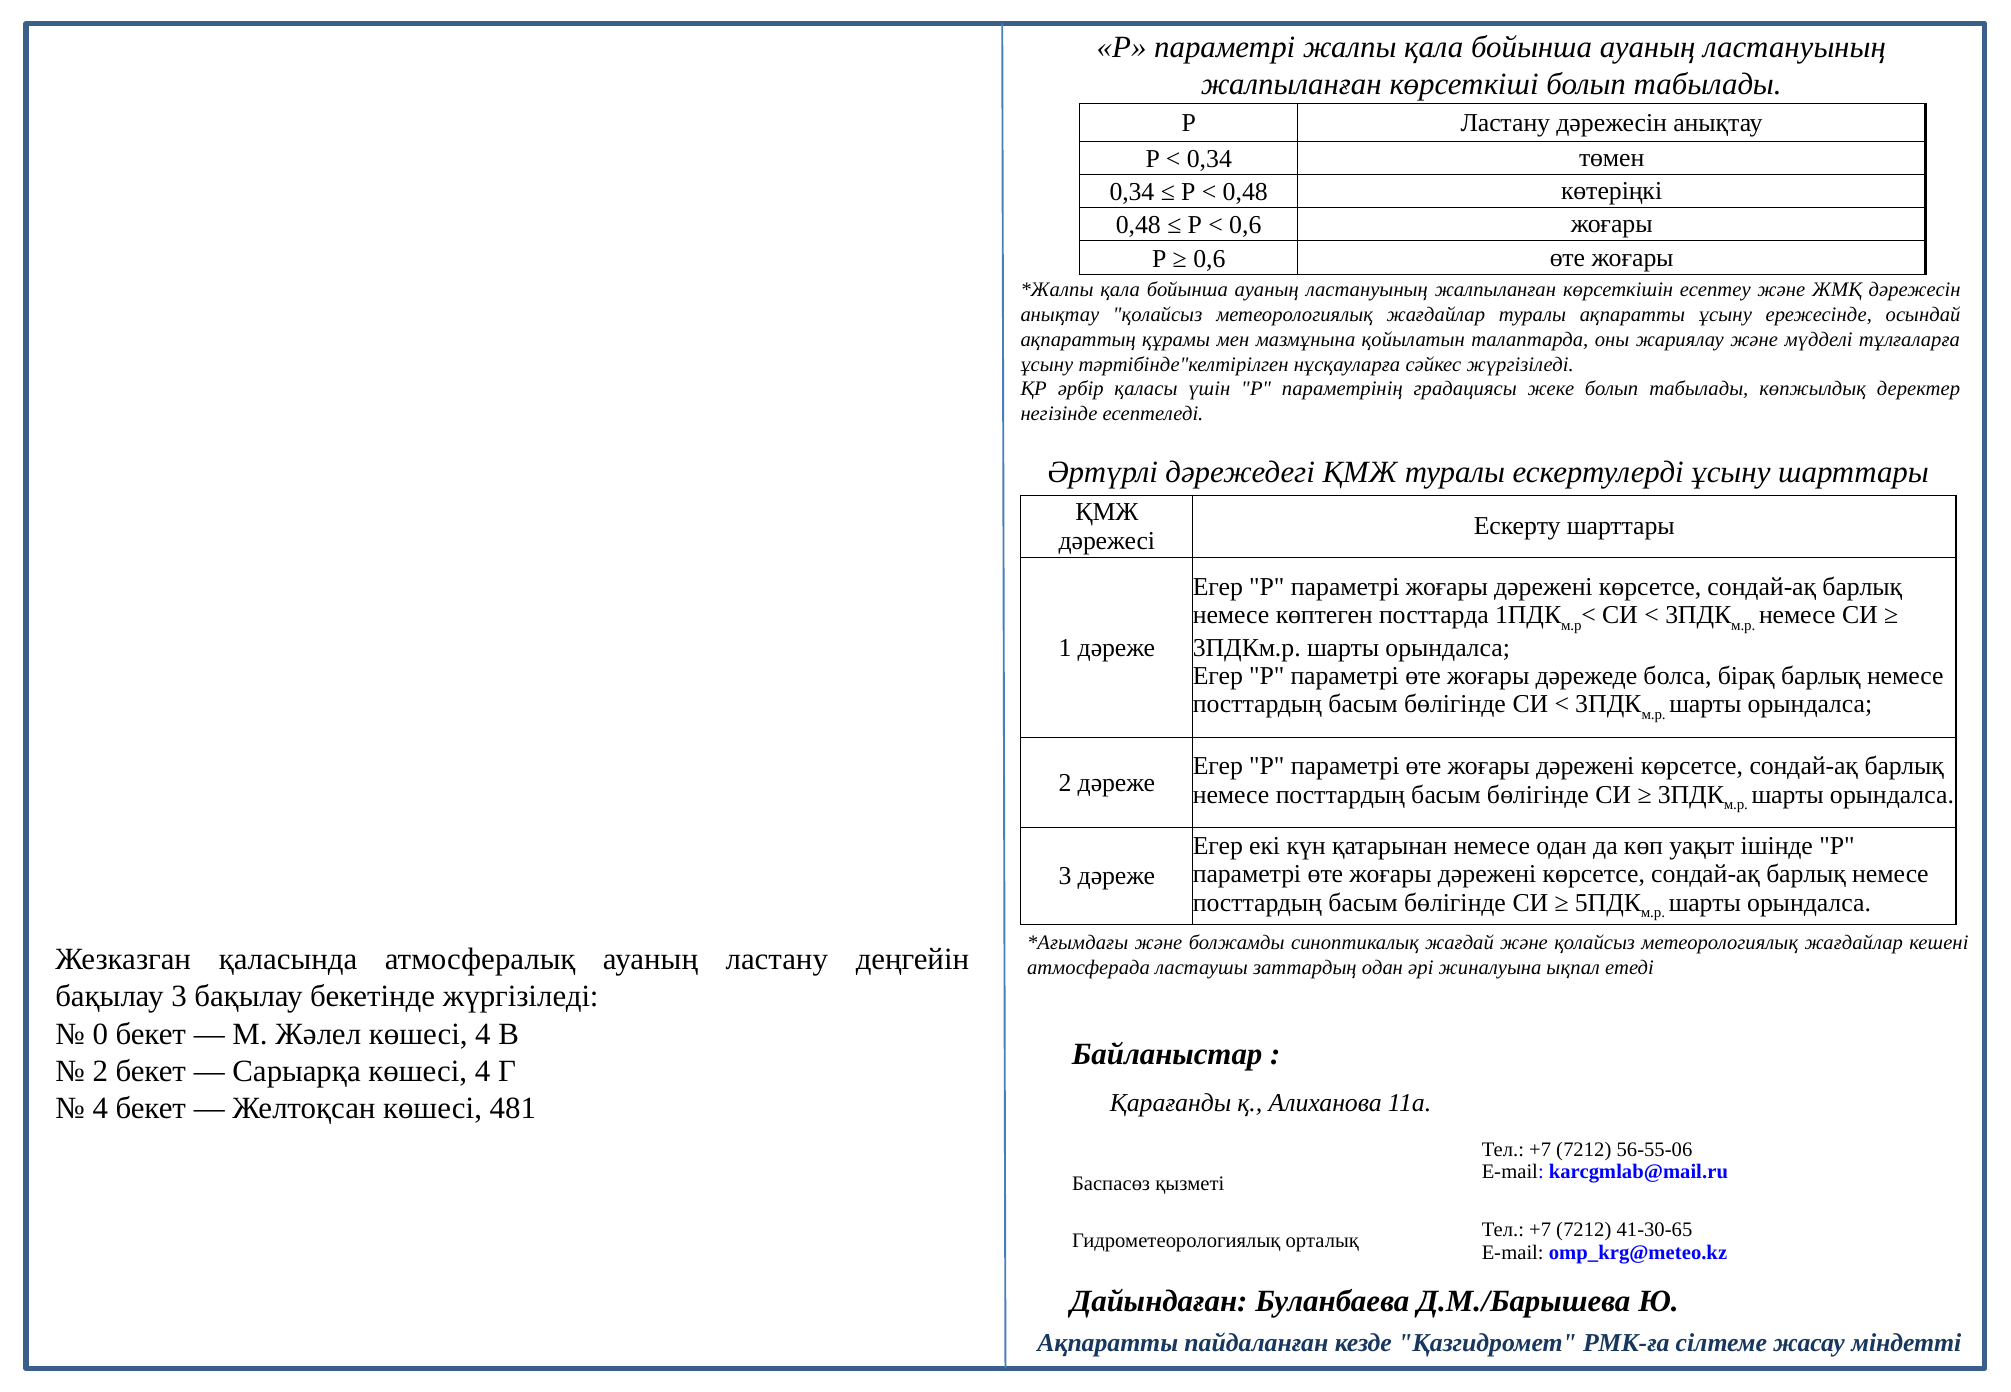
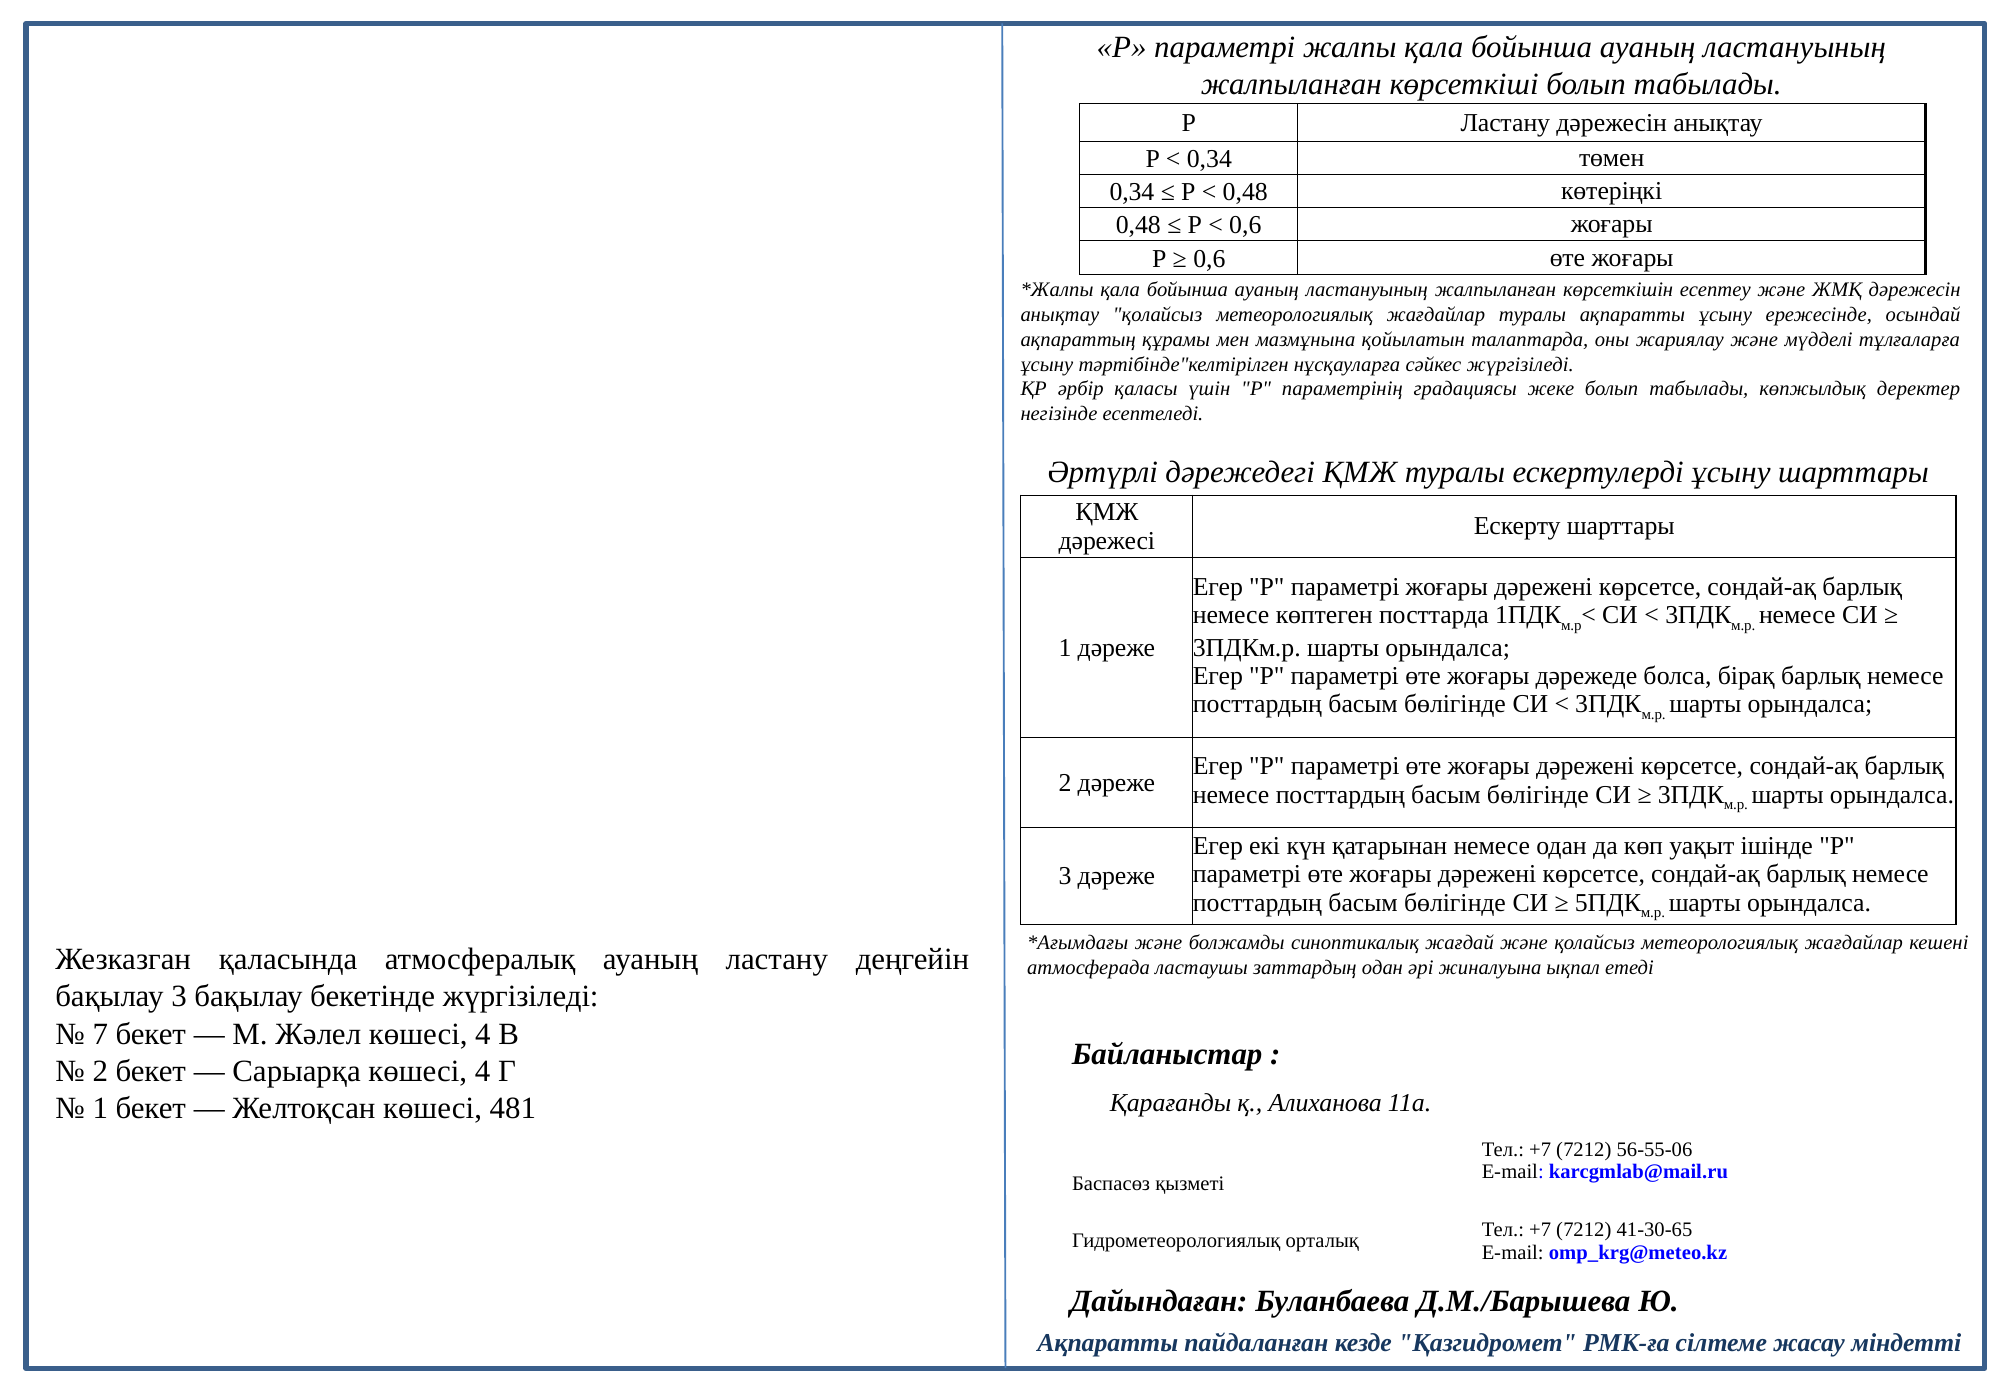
0: 0 -> 7 (100, 1034)
4: 4 -> 1 (100, 1108)
